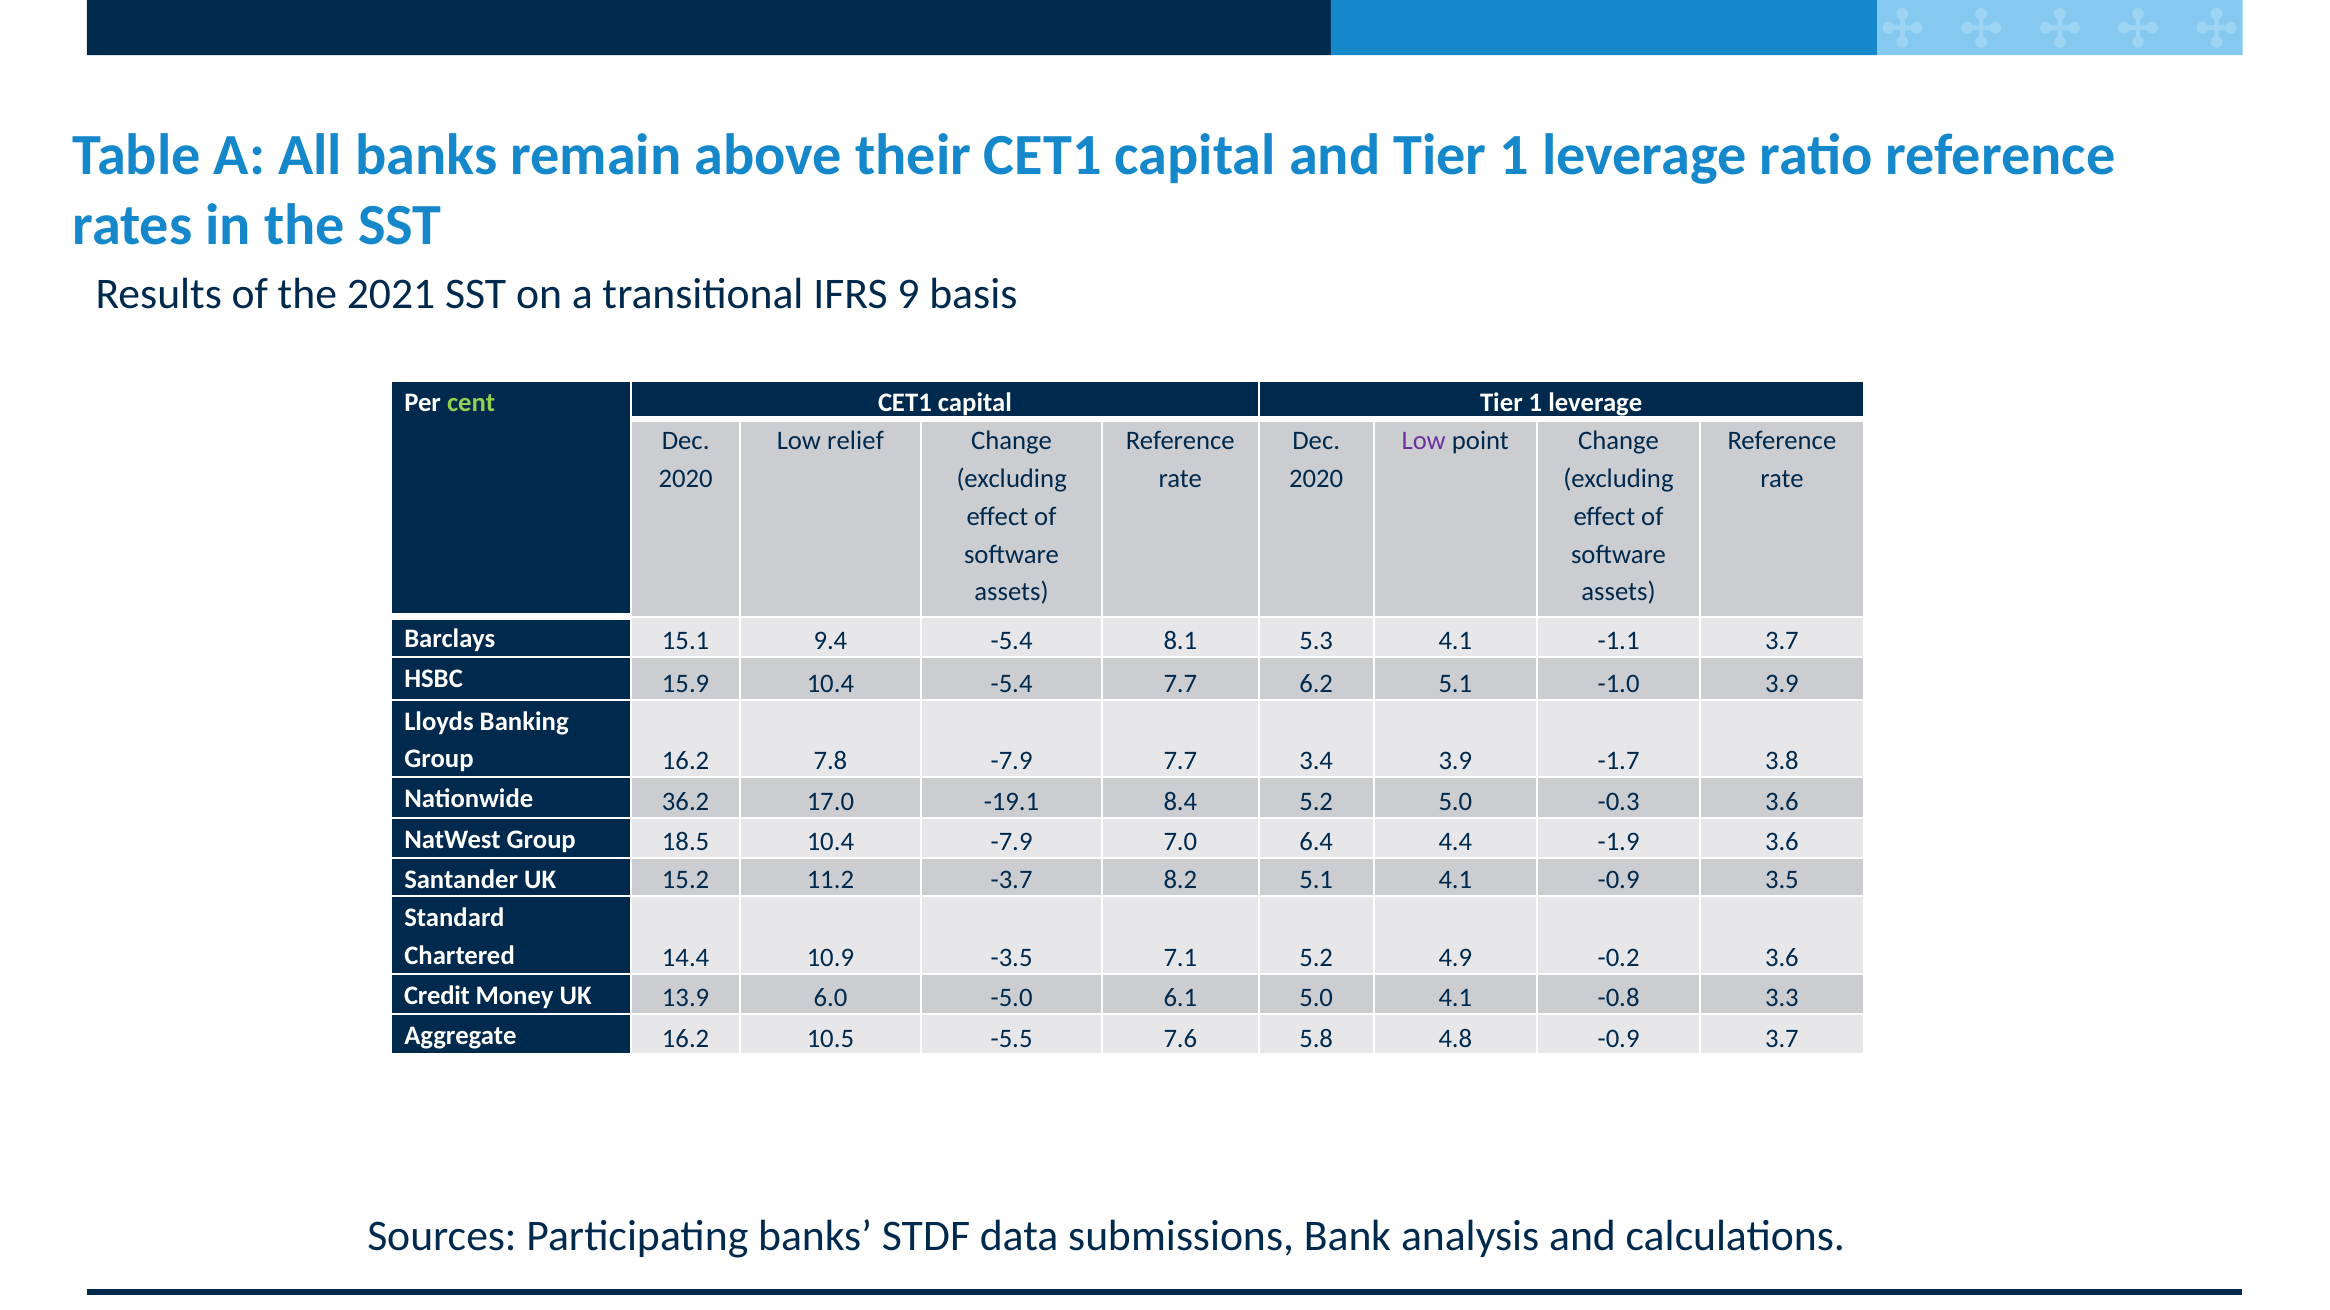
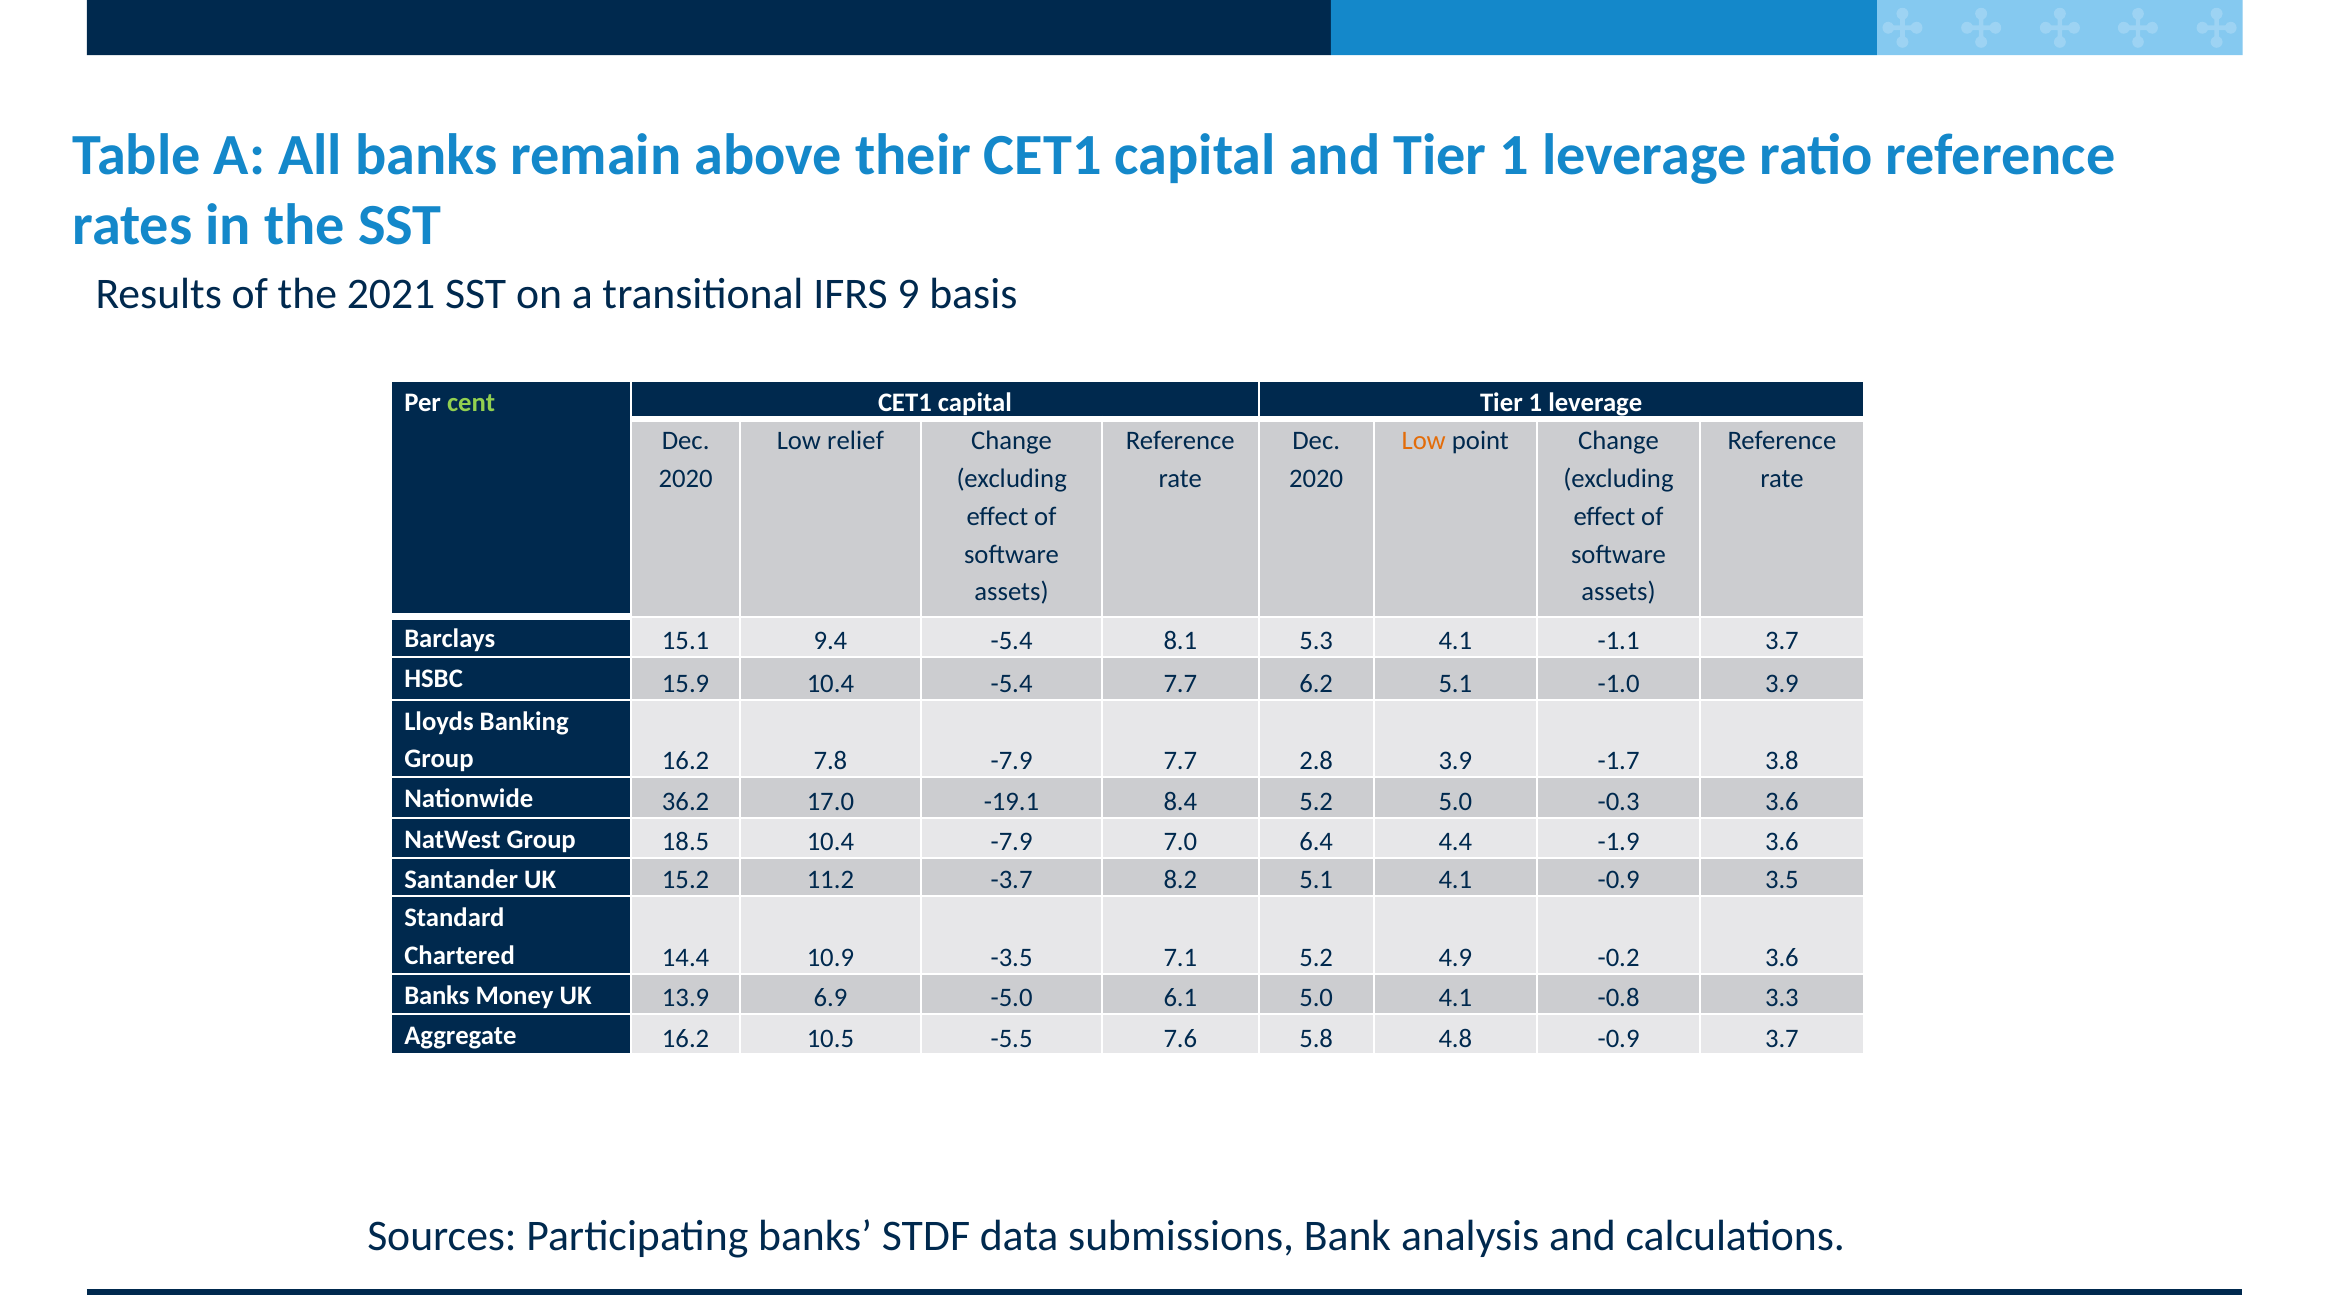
Low colour: purple -> orange (1424, 441)
3.4: 3.4 -> 2.8 (1316, 761)
Credit: Credit -> Banks (437, 996)
6.0: 6.0 -> 6.9 (830, 998)
